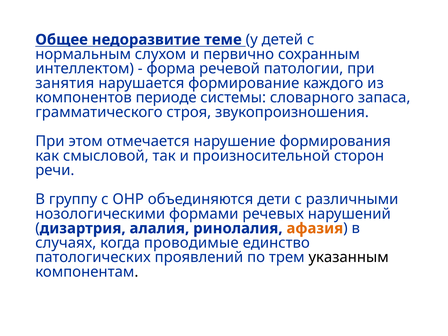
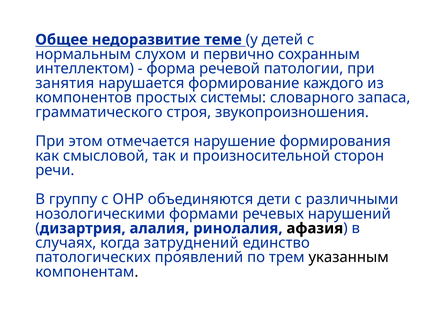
периоде: периоде -> простых (166, 98)
афазия colour: orange -> black (315, 228)
проводимые: проводимые -> затруднений (191, 243)
